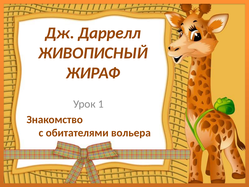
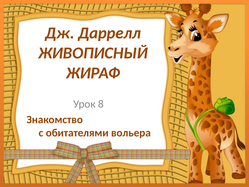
1: 1 -> 8 (101, 104)
